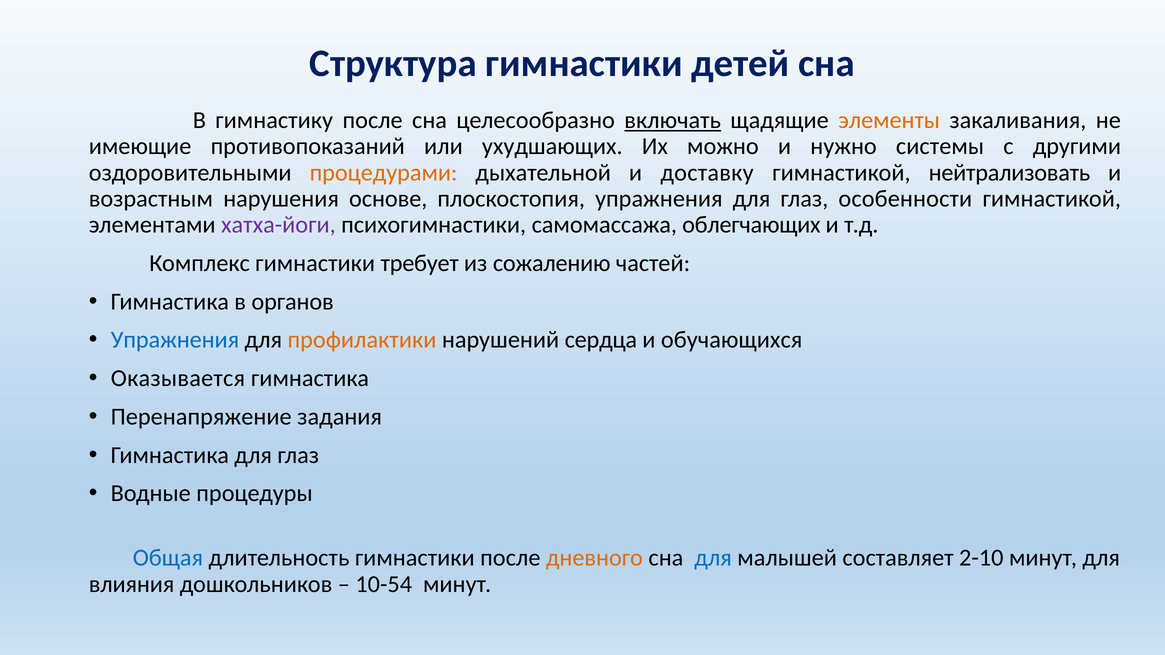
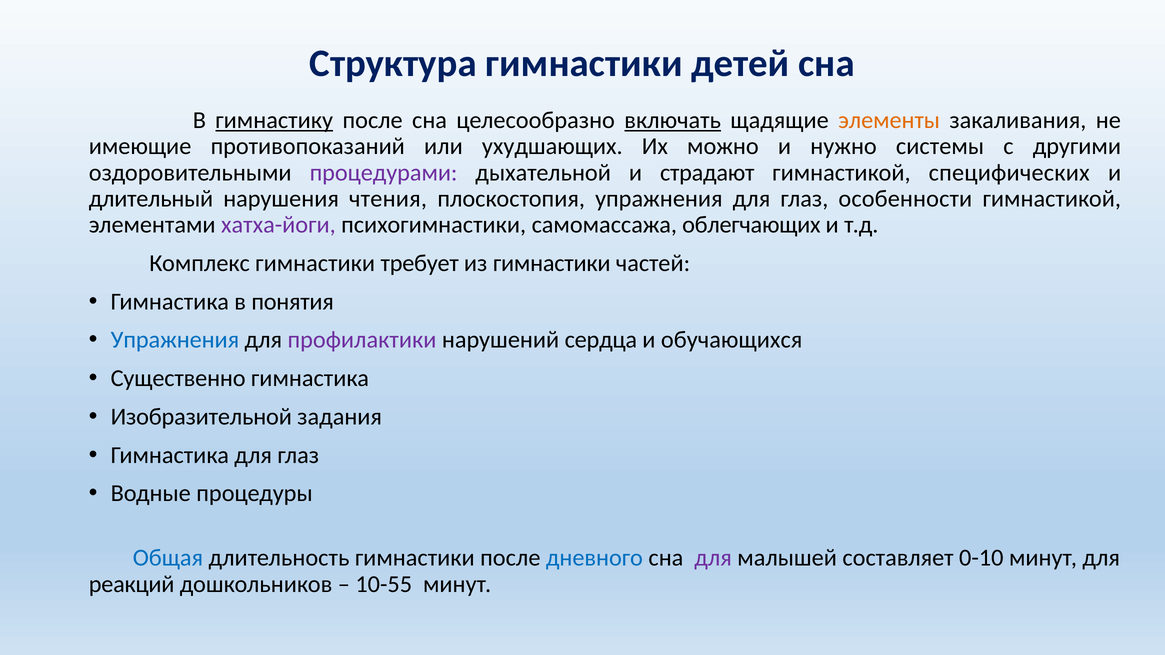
гимнастику underline: none -> present (274, 120)
процедурами colour: orange -> purple (384, 173)
доставку: доставку -> страдают (707, 173)
нейтрализовать: нейтрализовать -> специфических (1009, 173)
возрастным: возрастным -> длительный (151, 199)
основе: основе -> чтения (388, 199)
из сожалению: сожалению -> гимнастики (552, 263)
органов: органов -> понятия (293, 302)
профилактики colour: orange -> purple (362, 340)
Оказывается: Оказывается -> Существенно (178, 378)
Перенапряжение: Перенапряжение -> Изобразительной (201, 417)
дневного colour: orange -> blue (594, 558)
для colour: blue -> purple (713, 558)
2-10: 2-10 -> 0-10 (981, 558)
влияния: влияния -> реакций (132, 584)
10-54: 10-54 -> 10-55 (384, 584)
